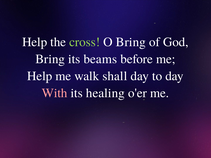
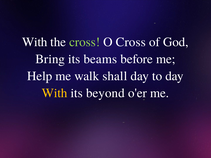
Help: Help -> With (35, 42)
O Bring: Bring -> Cross (131, 42)
With colour: pink -> yellow (55, 93)
healing: healing -> beyond (105, 93)
